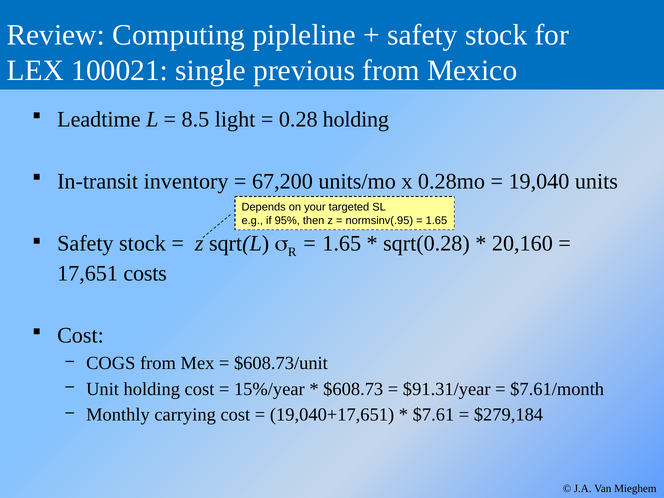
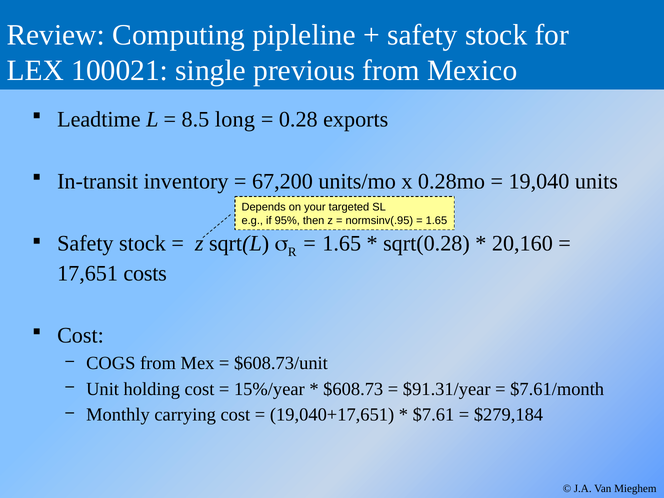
light: light -> long (235, 119)
0.28 holding: holding -> exports (356, 119)
